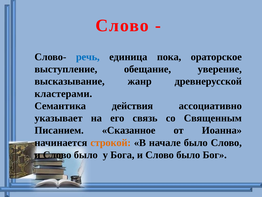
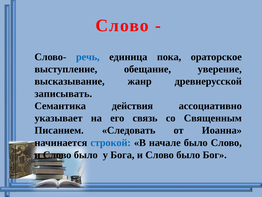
кластерами: кластерами -> записывать (63, 93)
Сказанное: Сказанное -> Следовать (129, 130)
строкой colour: orange -> blue (111, 142)
